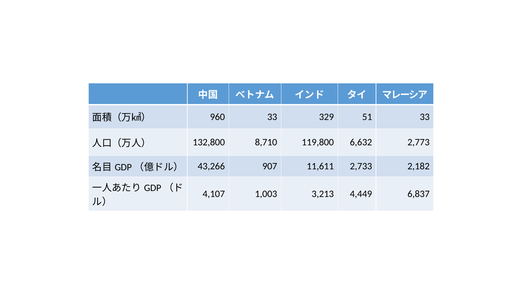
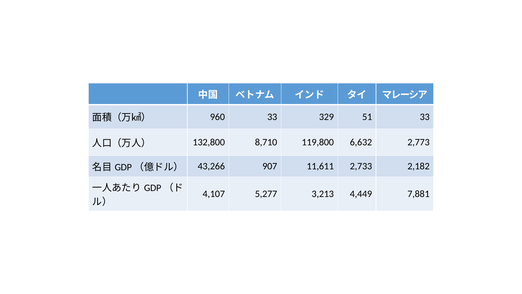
1,003: 1,003 -> 5,277 (266, 194)
6,837: 6,837 -> 7,881 (419, 194)
